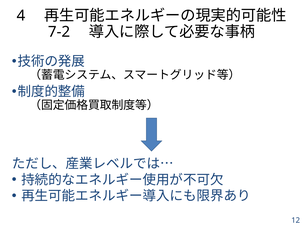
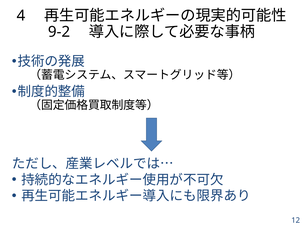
7-2: 7-2 -> 9-2 (59, 32)
